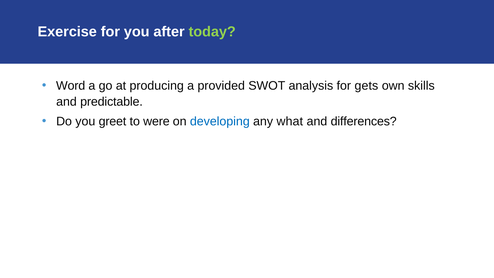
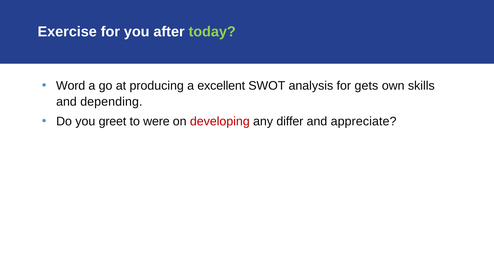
provided: provided -> excellent (221, 86)
predictable: predictable -> depending (111, 102)
developing colour: blue -> red (220, 121)
what: what -> differ (290, 121)
differences: differences -> appreciate (364, 121)
